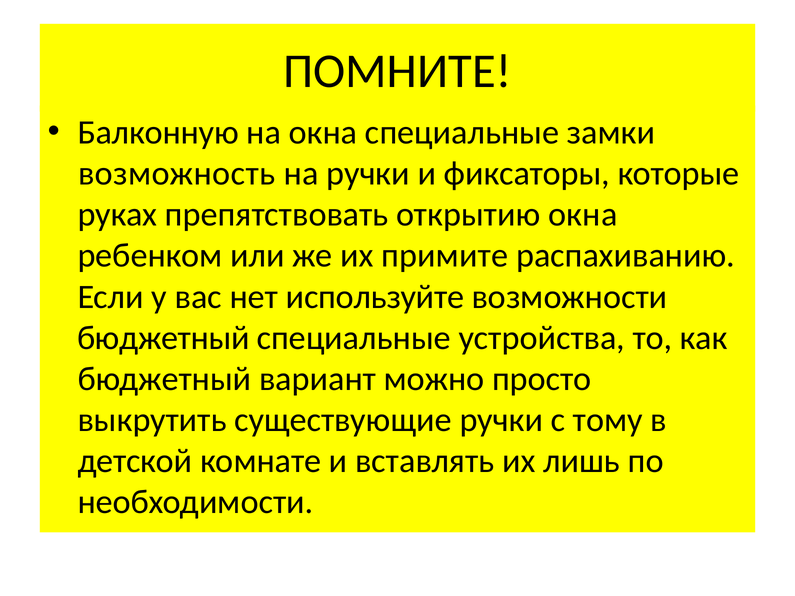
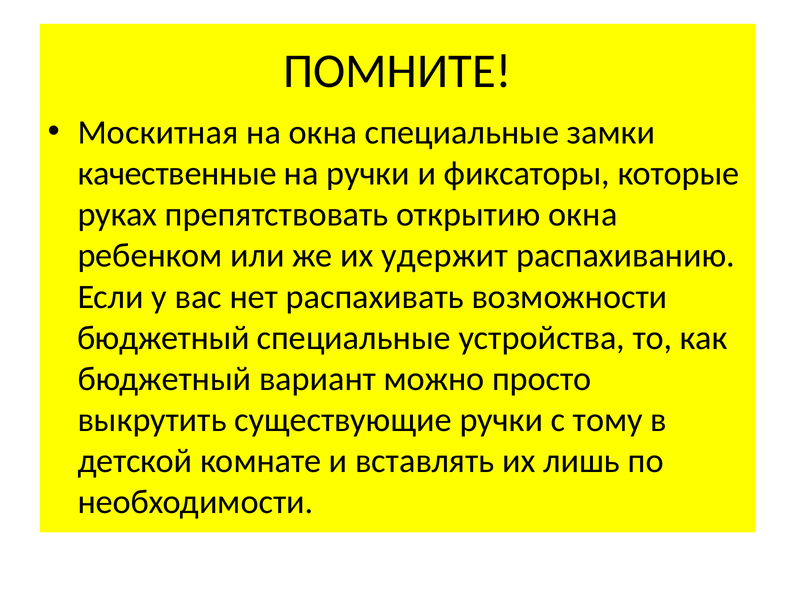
Балконную: Балконную -> Москитная (158, 132)
возможность: возможность -> качественные (177, 174)
примите: примите -> удержит (445, 256)
используйте: используйте -> распахивать (375, 297)
